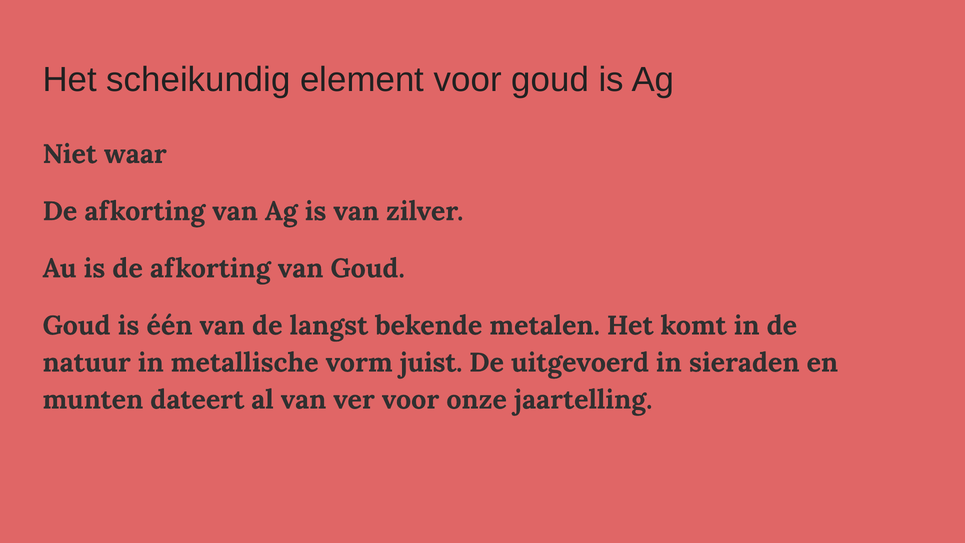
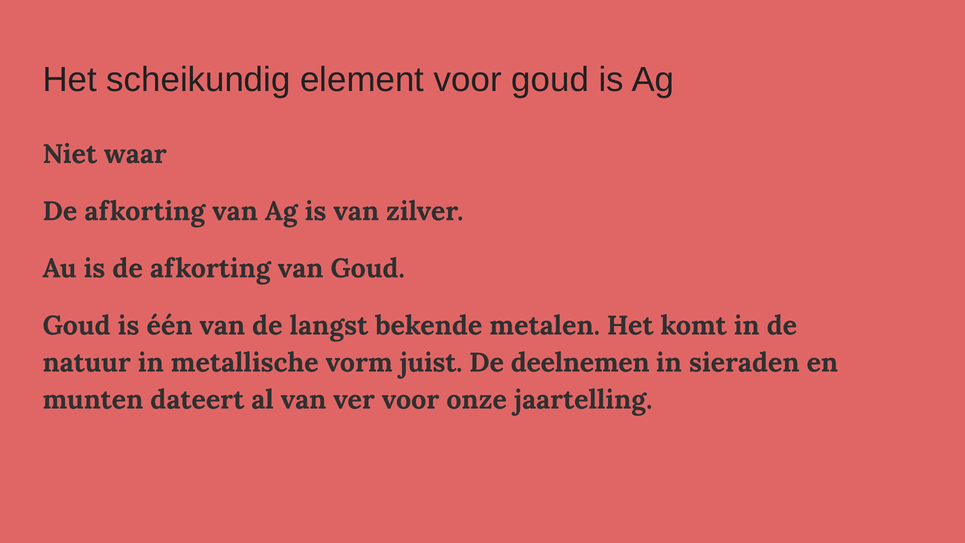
uitgevoerd: uitgevoerd -> deelnemen (580, 363)
